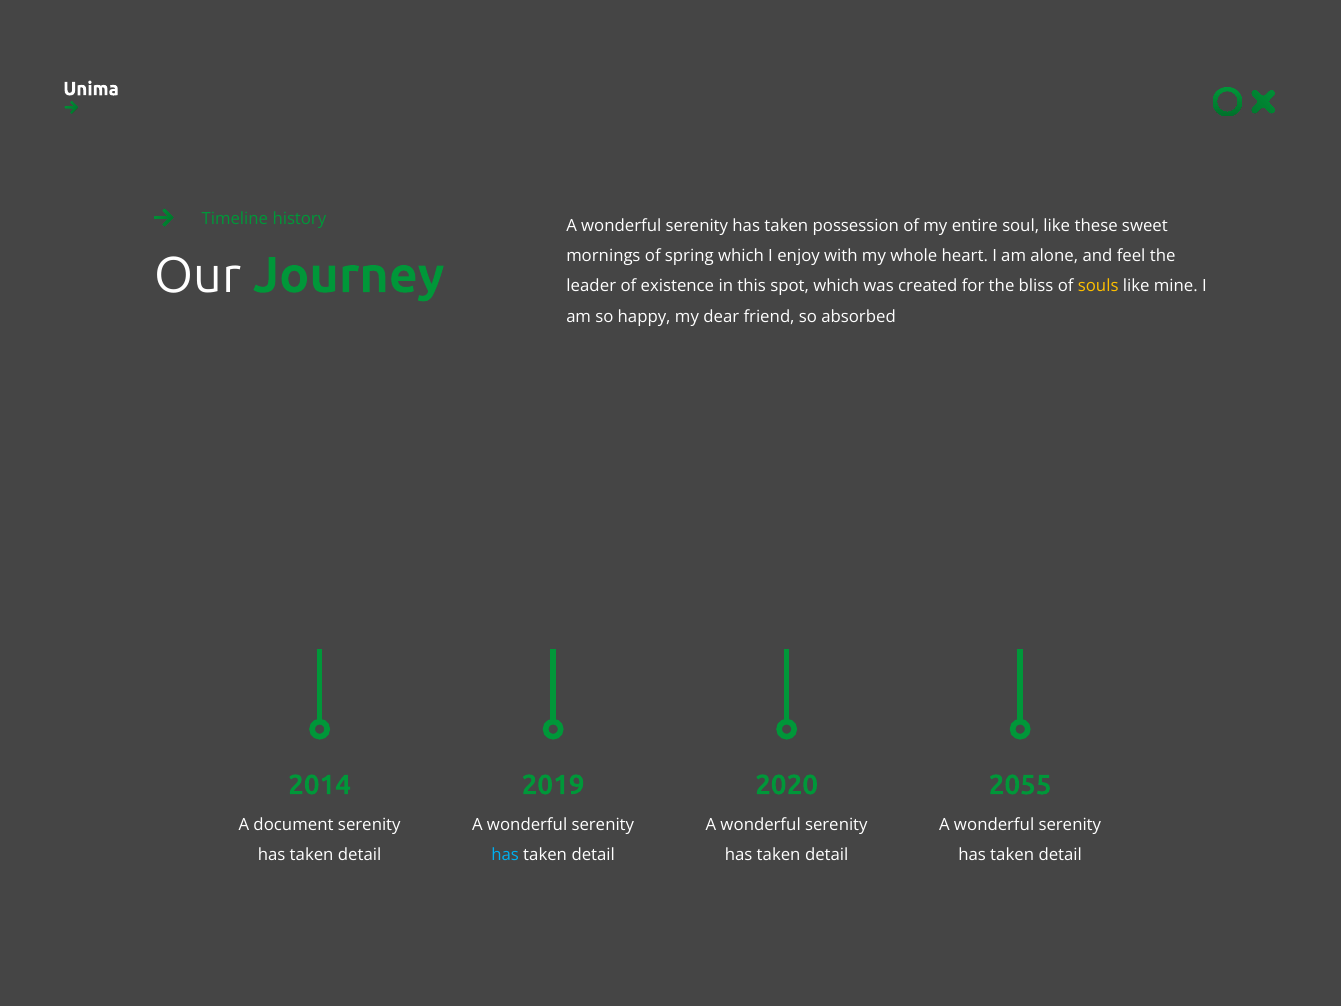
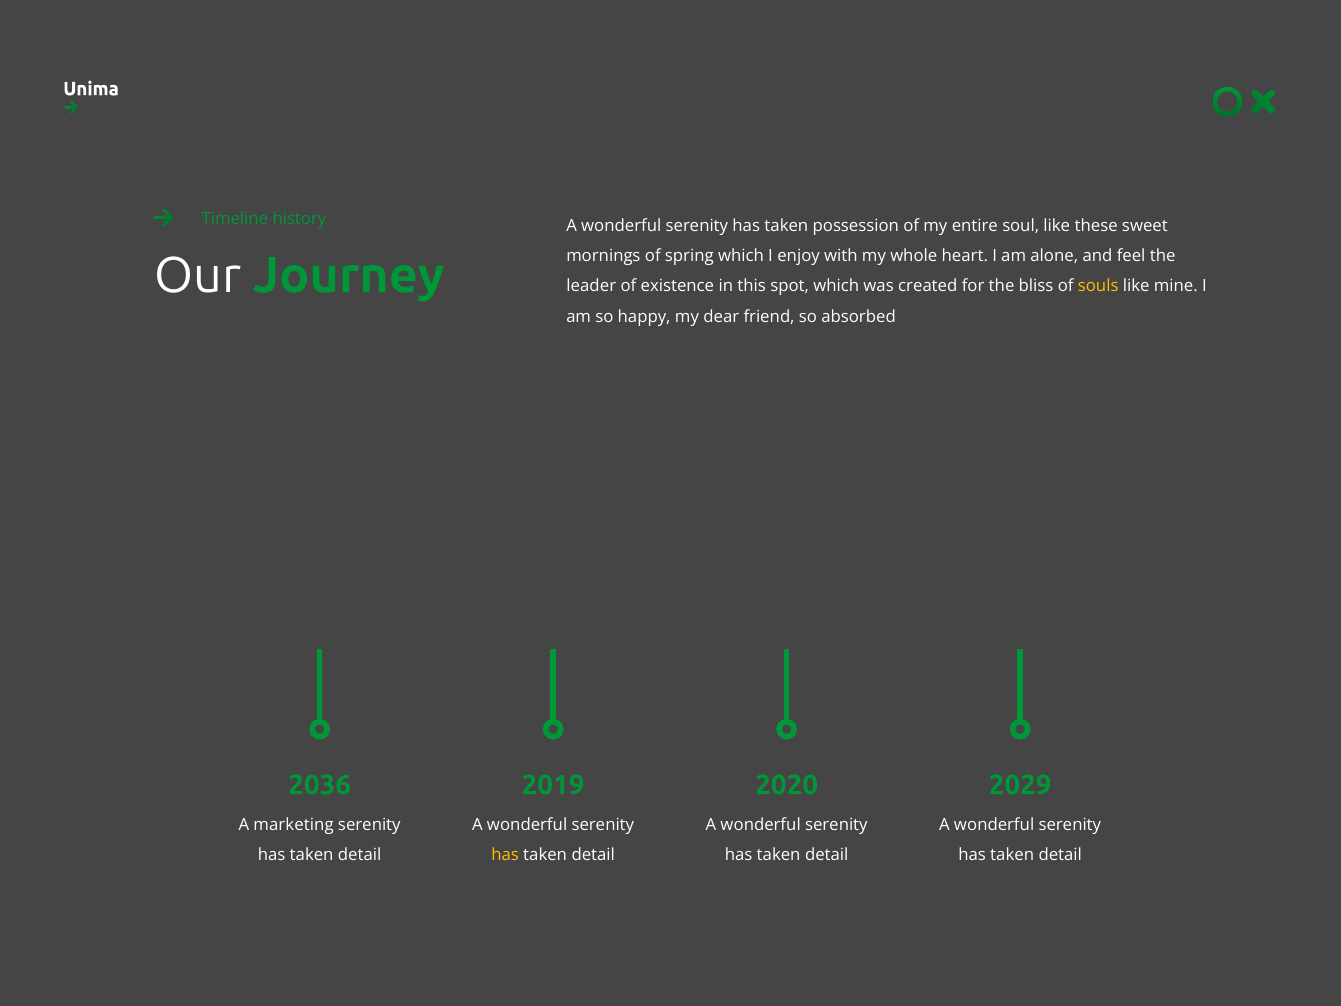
2014: 2014 -> 2036 (320, 785)
2055: 2055 -> 2029 (1020, 785)
document: document -> marketing (294, 825)
has colour: light blue -> yellow (505, 855)
